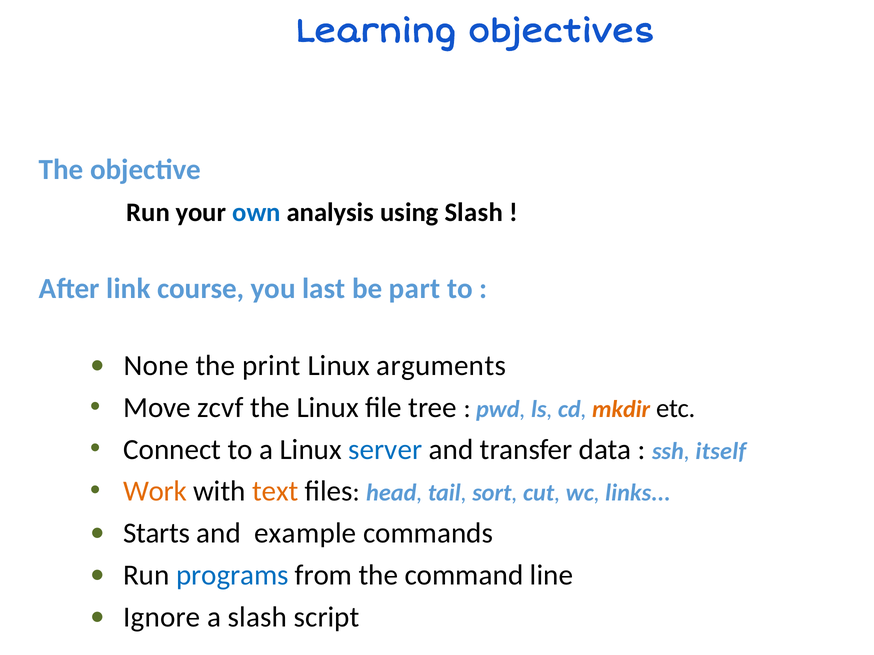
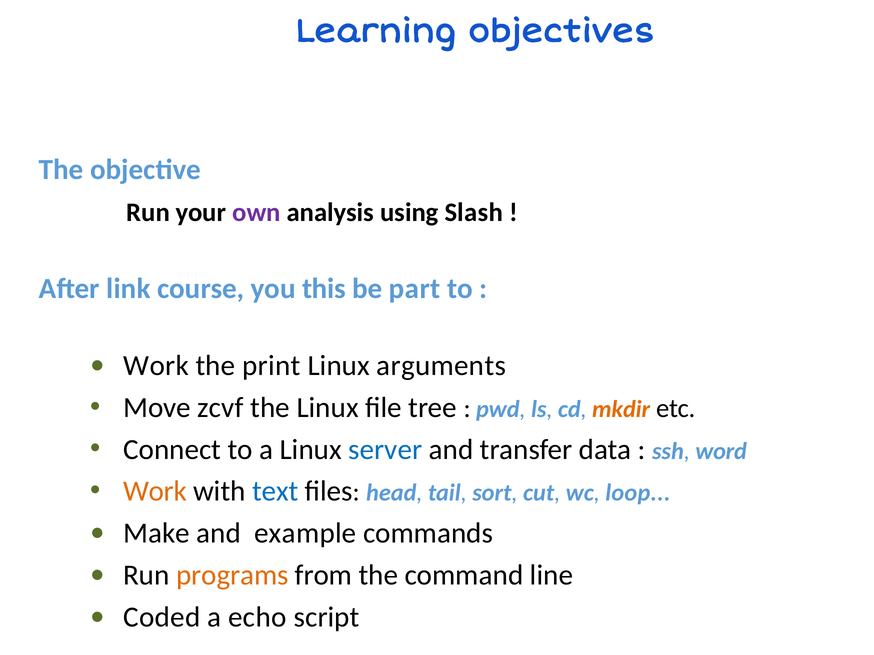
own colour: blue -> purple (257, 213)
last: last -> this (324, 289)
None: None -> Work (156, 366)
itself: itself -> word (721, 451)
text colour: orange -> blue (275, 492)
links: links -> loop (638, 493)
Starts: Starts -> Make (157, 534)
programs colour: blue -> orange (232, 576)
Ignore: Ignore -> Coded (162, 618)
a slash: slash -> echo (257, 618)
